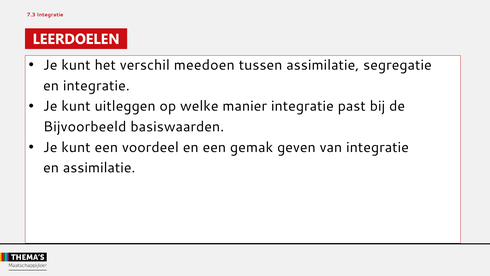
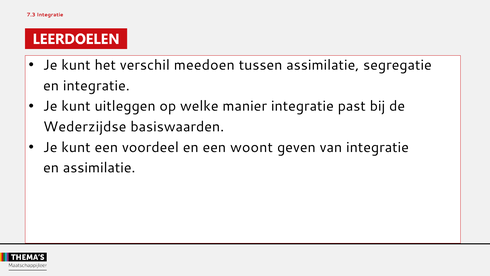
Bijvoorbeeld: Bijvoorbeeld -> Wederzijdse (85, 127)
gemak: gemak -> woont (252, 147)
